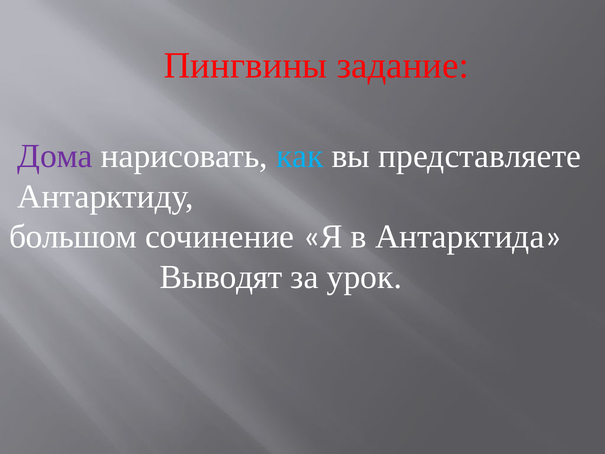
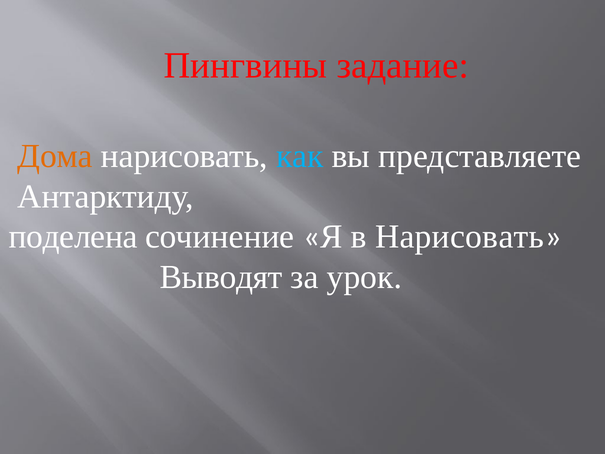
Дома colour: purple -> orange (55, 156)
большом: большом -> поделена (73, 237)
в Антарктида: Антарктида -> Нарисовать (460, 237)
